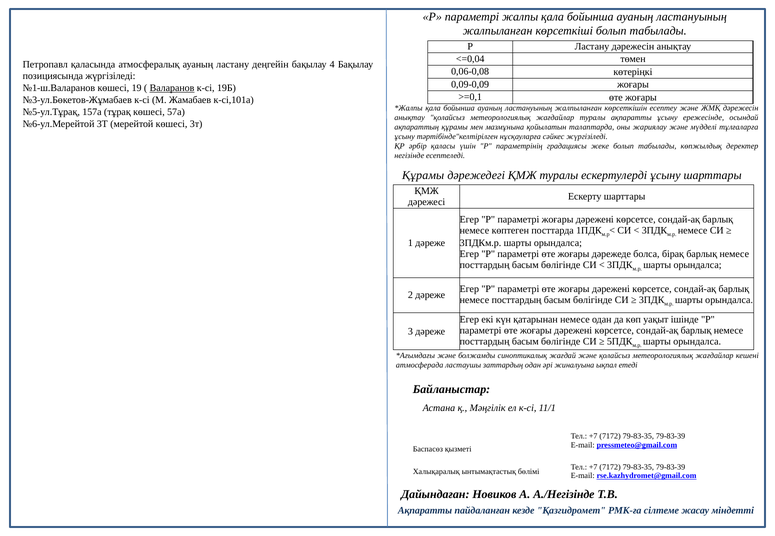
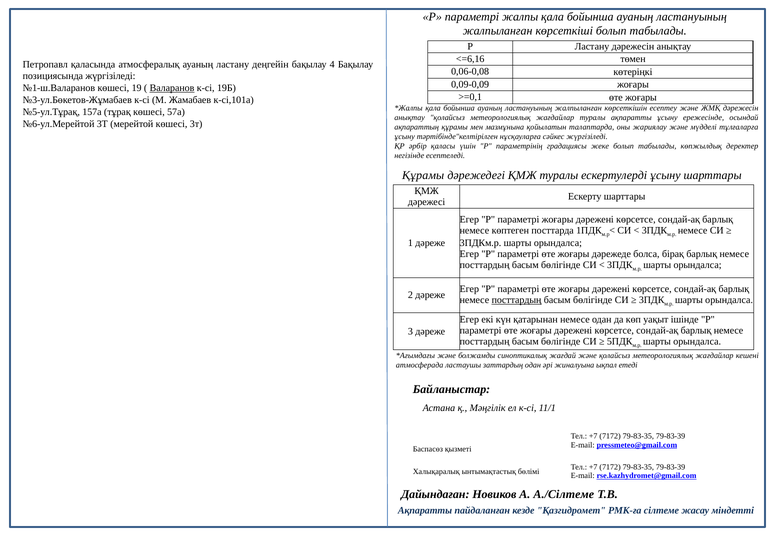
<=0,04: <=0,04 -> <=6,16 (470, 59)
посттардың underline: none -> present (517, 300)
А./Негізінде: А./Негізінде -> А./Сілтеме (564, 495)
